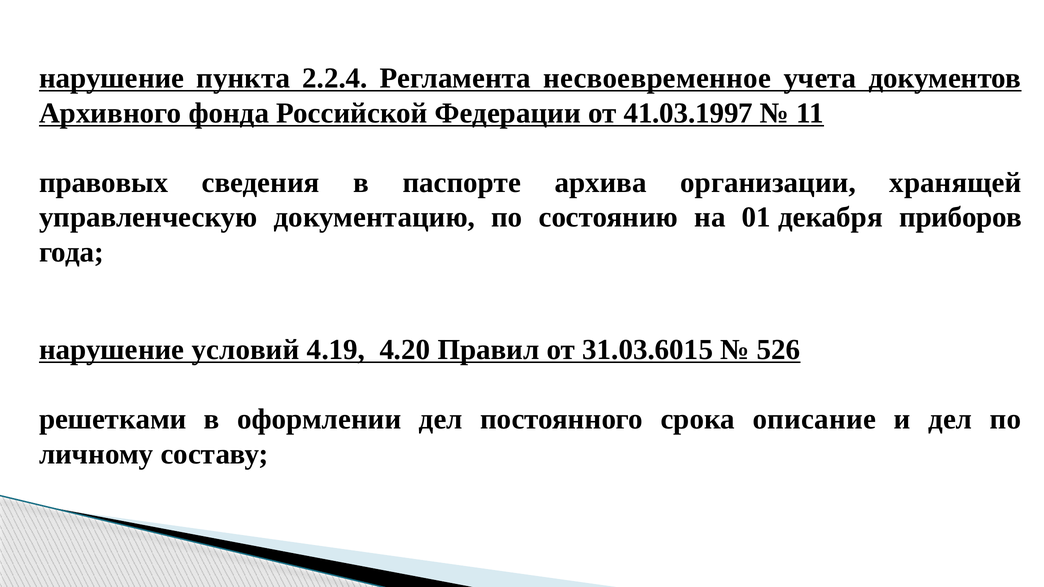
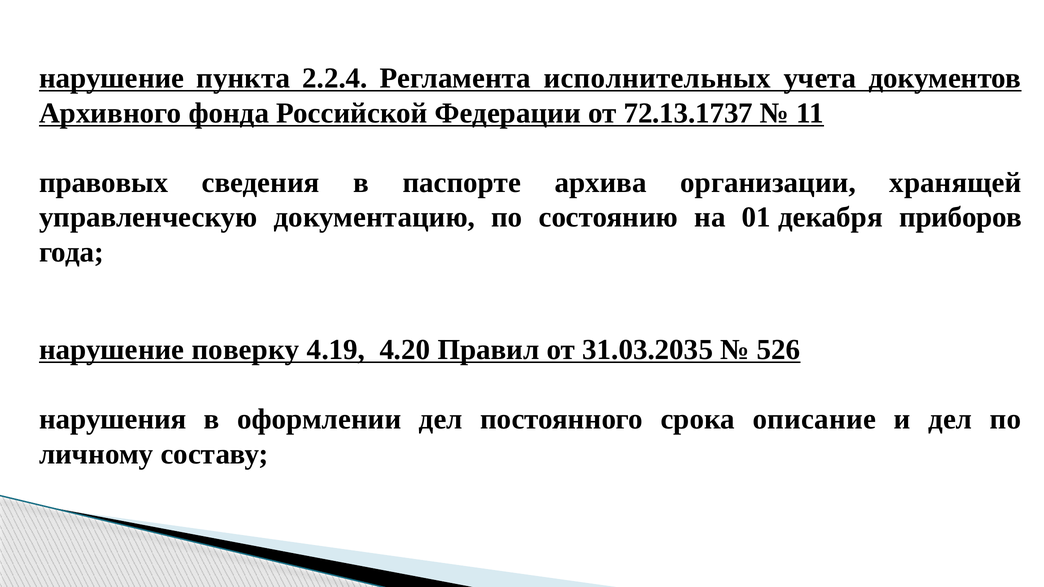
несвоевременное: несвоевременное -> исполнительных (657, 78)
41.03.1997: 41.03.1997 -> 72.13.1737 (688, 113)
условий: условий -> поверку (246, 350)
31.03.6015: 31.03.6015 -> 31.03.2035 (648, 350)
решетками: решетками -> нарушения (113, 419)
